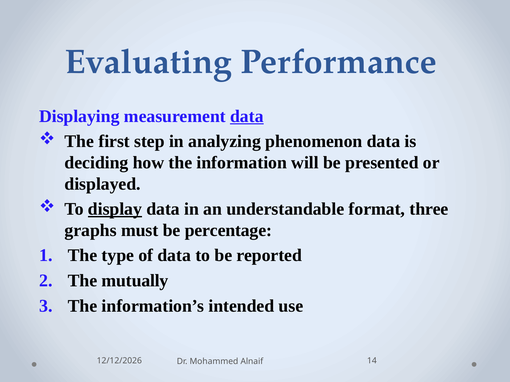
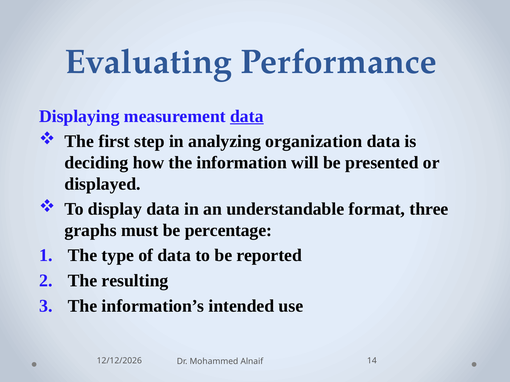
phenomenon: phenomenon -> organization (314, 142)
display underline: present -> none (115, 209)
mutually: mutually -> resulting (135, 281)
